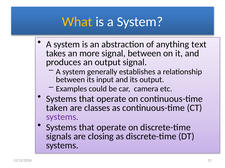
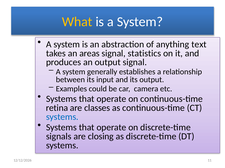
more: more -> areas (89, 54)
signal between: between -> statistics (144, 54)
taken: taken -> retina (57, 108)
systems colour: purple -> blue (62, 117)
